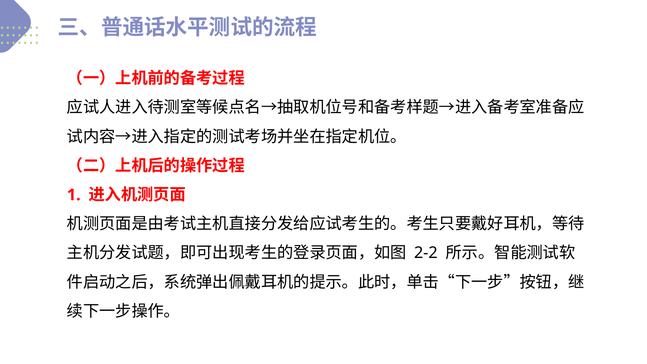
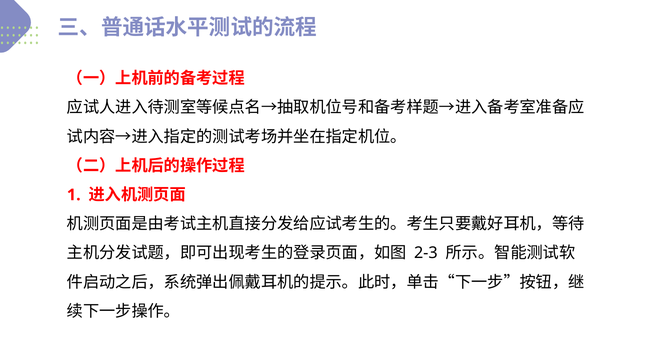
2-2: 2-2 -> 2-3 (426, 253)
